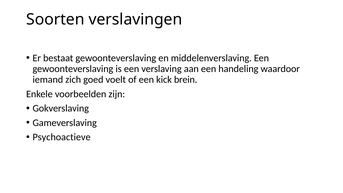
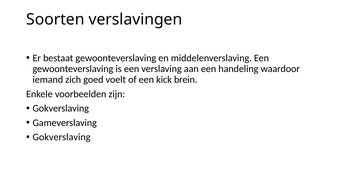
Psychoactieve: Psychoactieve -> Gokverslaving (62, 137)
